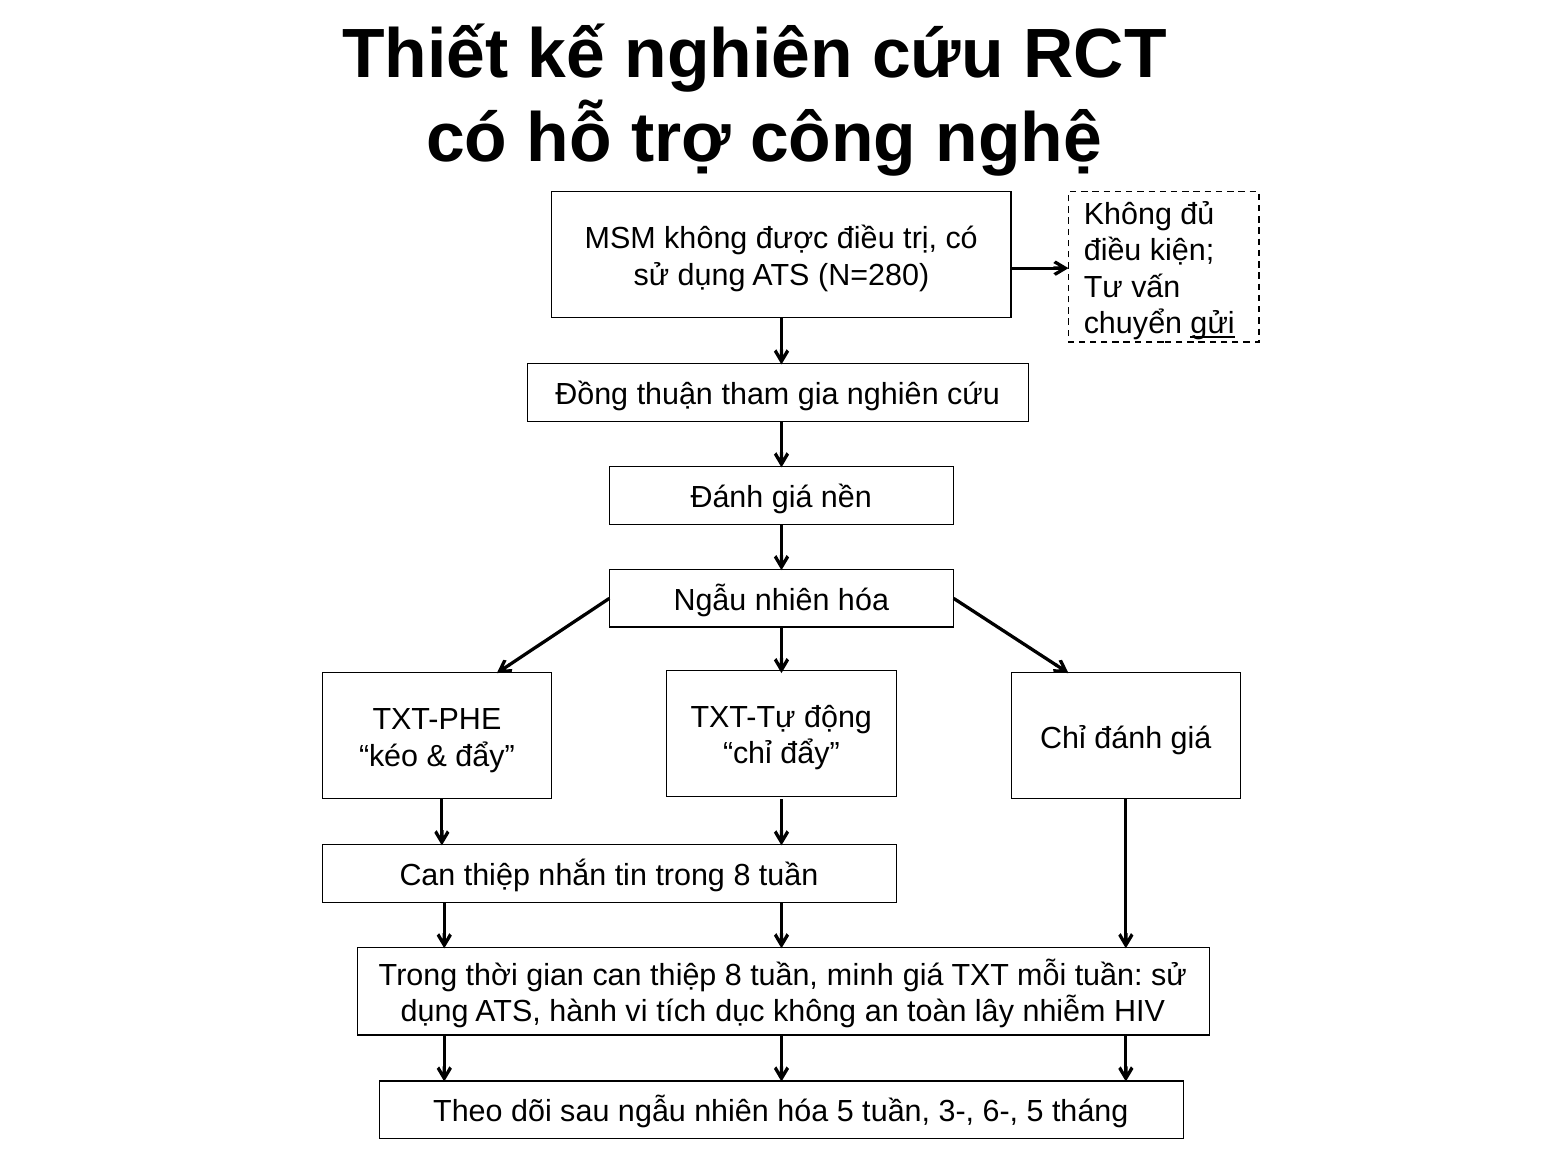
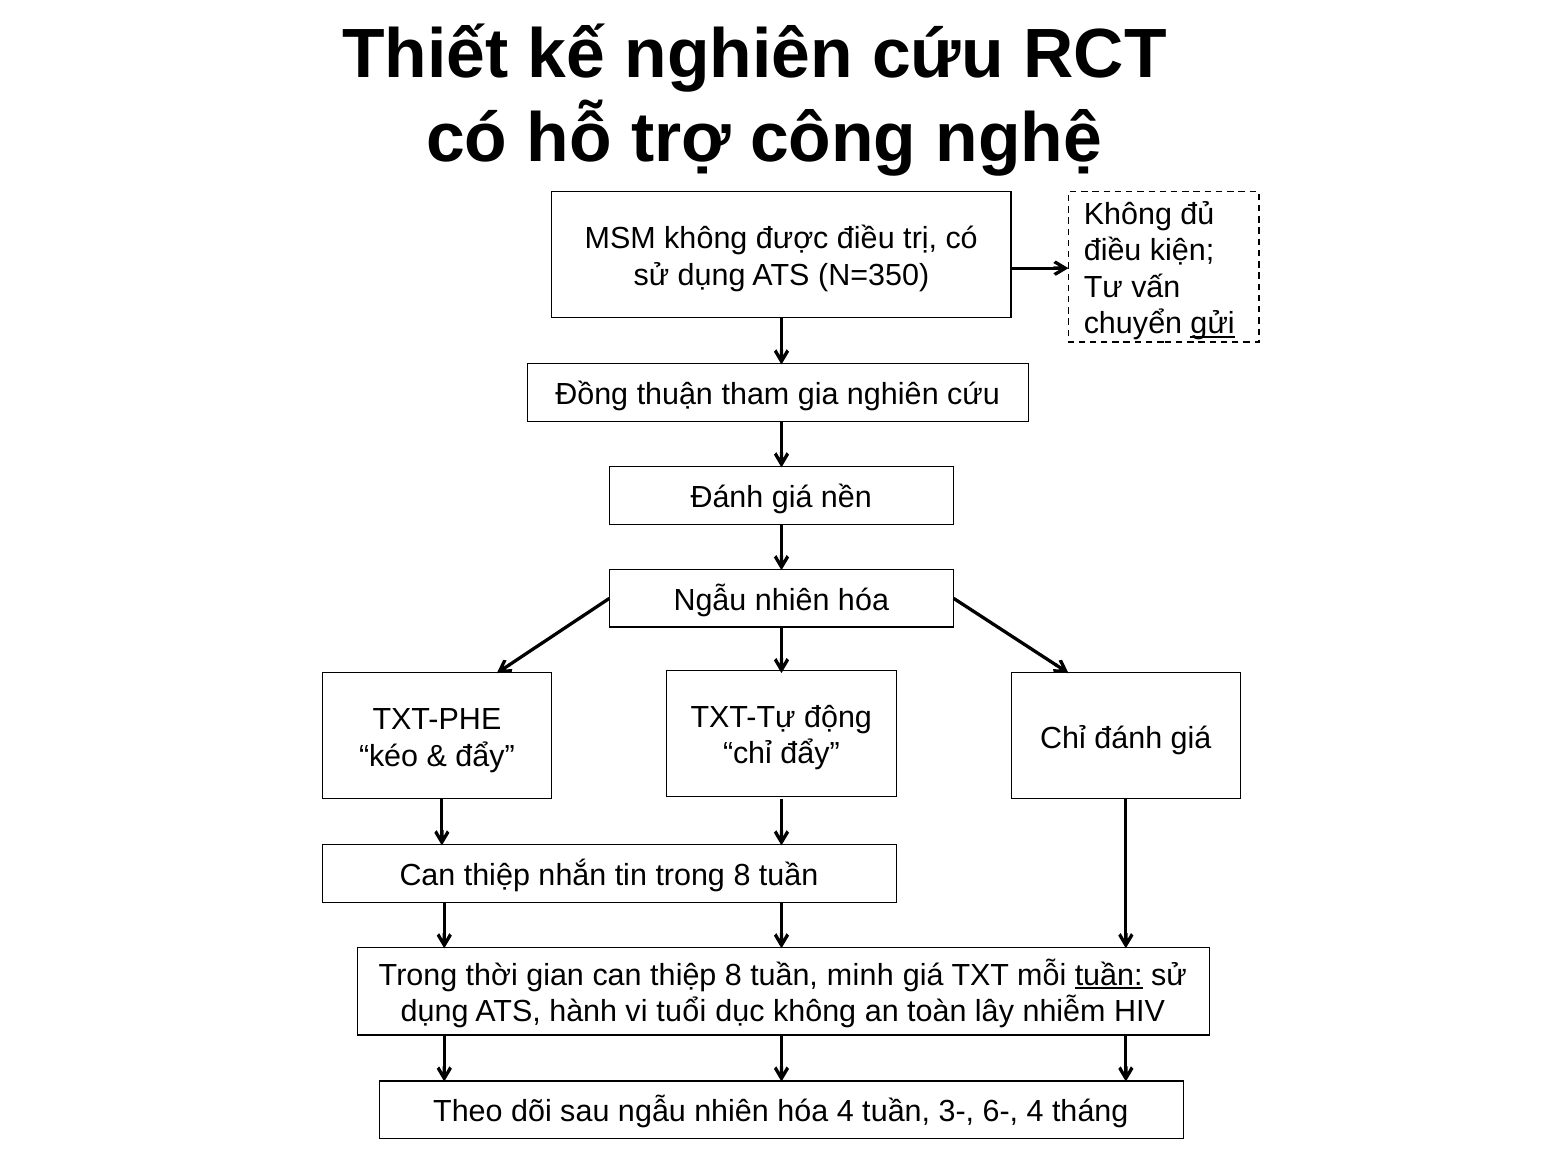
N=280: N=280 -> N=350 (874, 275)
tuần underline: none -> present (1109, 975)
tích: tích -> tuổi (681, 1011)
hóa 5: 5 -> 4 (845, 1111)
6- 5: 5 -> 4 (1035, 1111)
